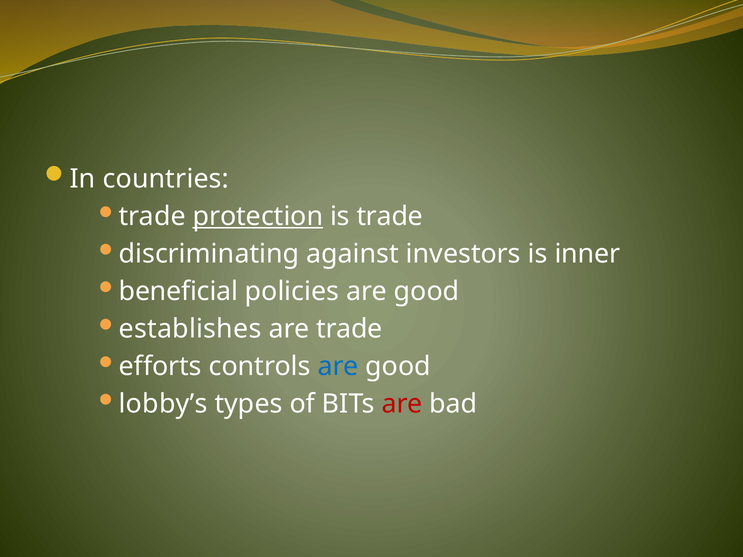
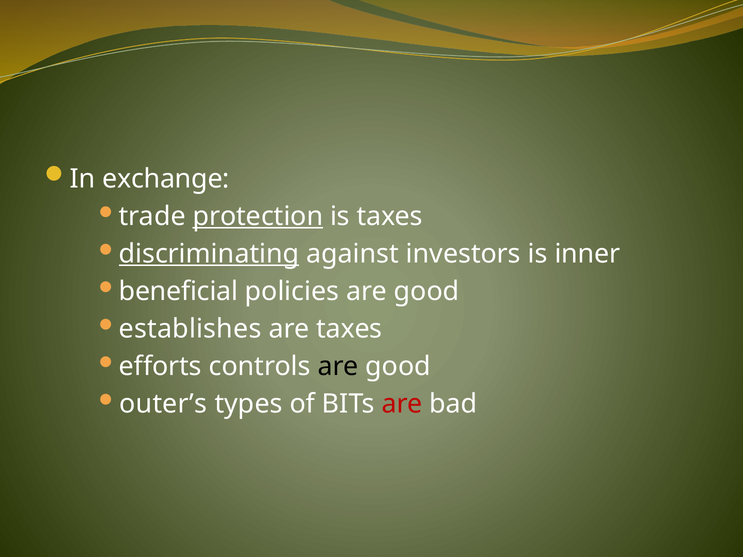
countries: countries -> exchange (166, 179)
is trade: trade -> taxes (390, 216)
discriminating underline: none -> present (209, 254)
are trade: trade -> taxes (349, 329)
are colour: blue -> black (338, 367)
lobby’s: lobby’s -> outer’s (163, 404)
